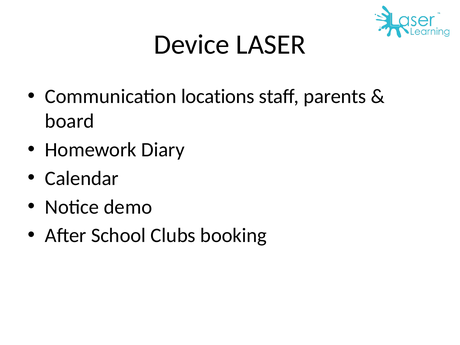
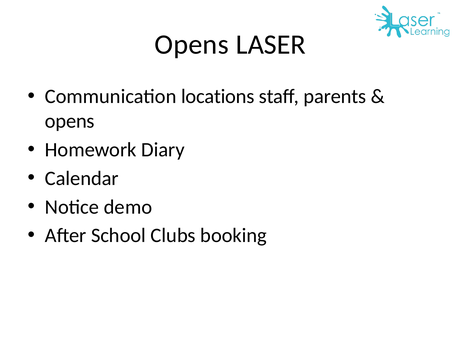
Device: Device -> Opens (192, 45)
board: board -> opens (70, 121)
